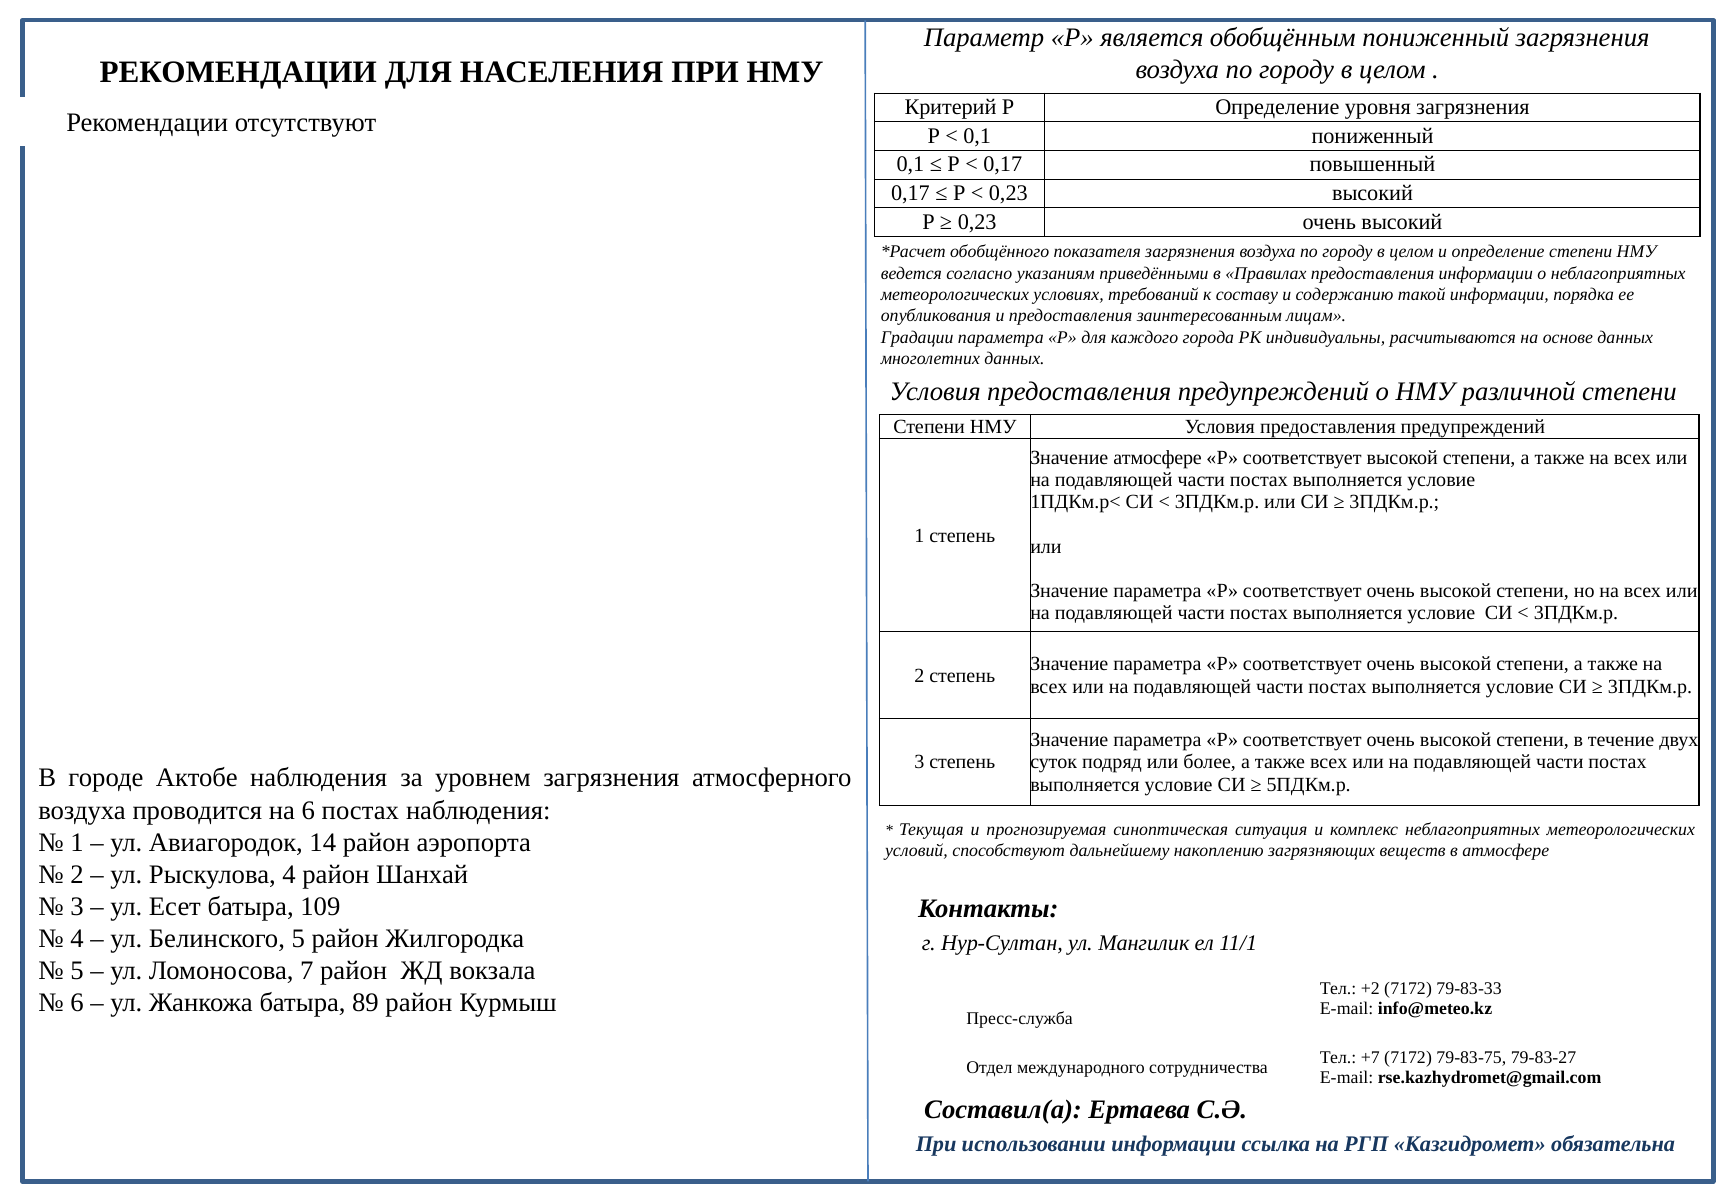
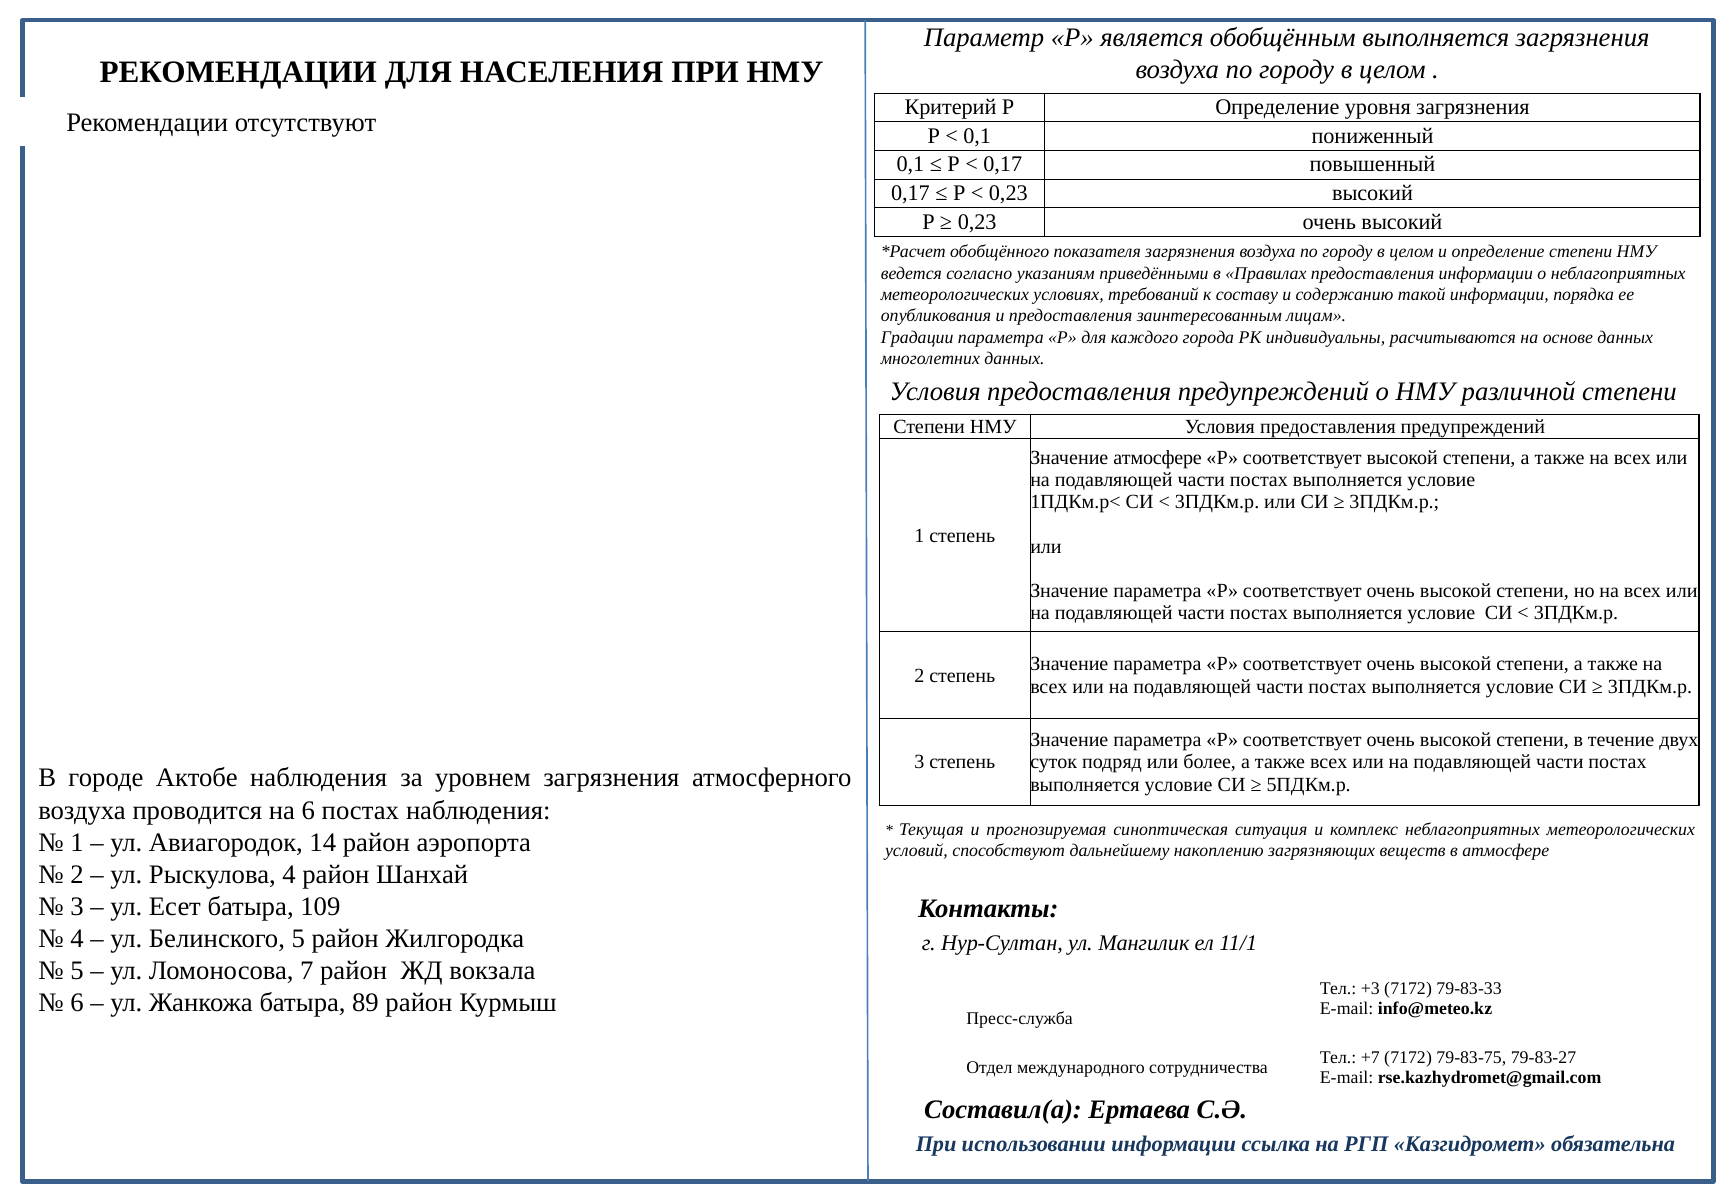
обобщённым пониженный: пониженный -> выполняется (1436, 37)
+2: +2 -> +3 (1370, 988)
